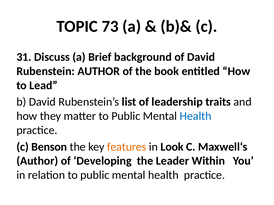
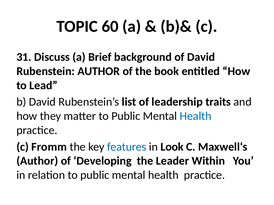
73: 73 -> 60 (110, 27)
Benson: Benson -> Fromm (49, 147)
features colour: orange -> blue (127, 147)
